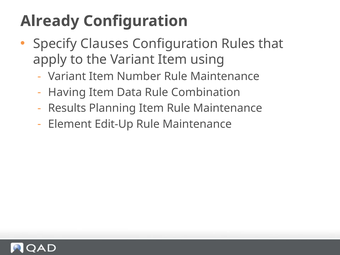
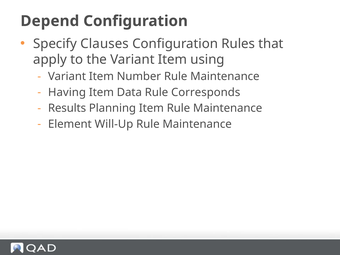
Already: Already -> Depend (50, 21)
Combination: Combination -> Corresponds (206, 92)
Edit-Up: Edit-Up -> Will-Up (114, 124)
